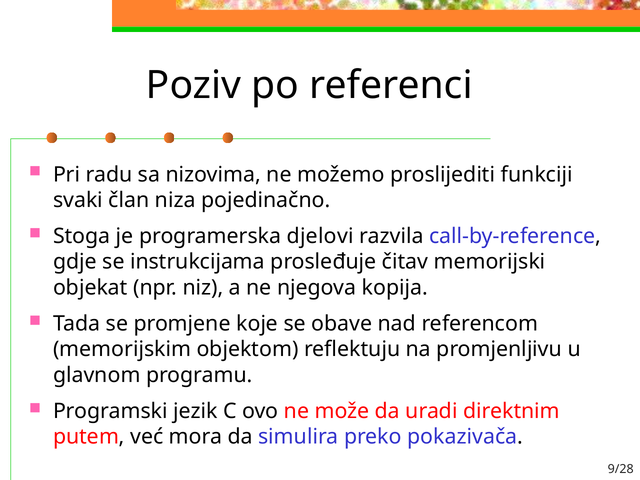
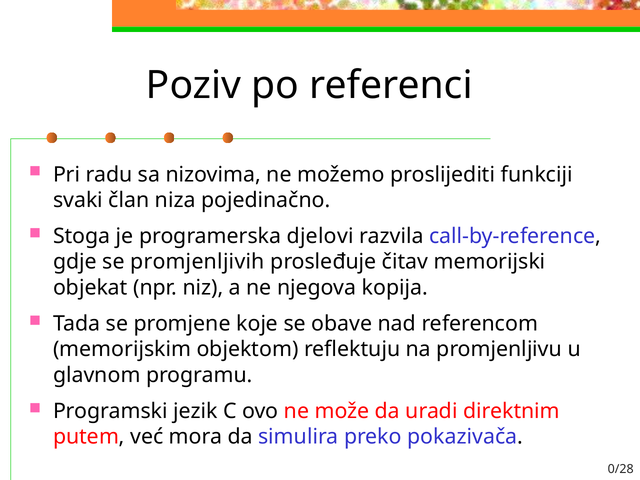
instrukcijama: instrukcijama -> promjenljivih (197, 262)
9/28: 9/28 -> 0/28 (621, 469)
